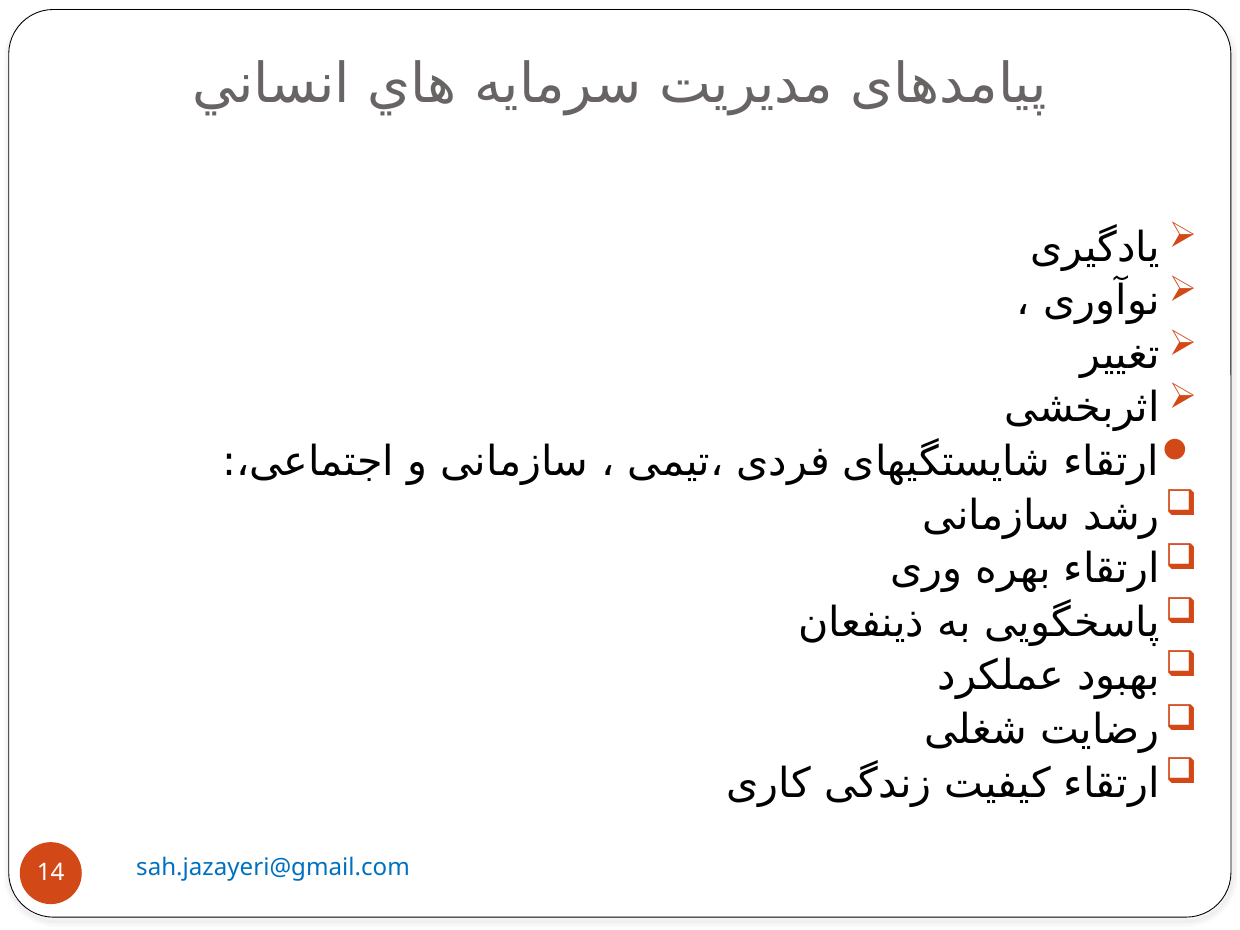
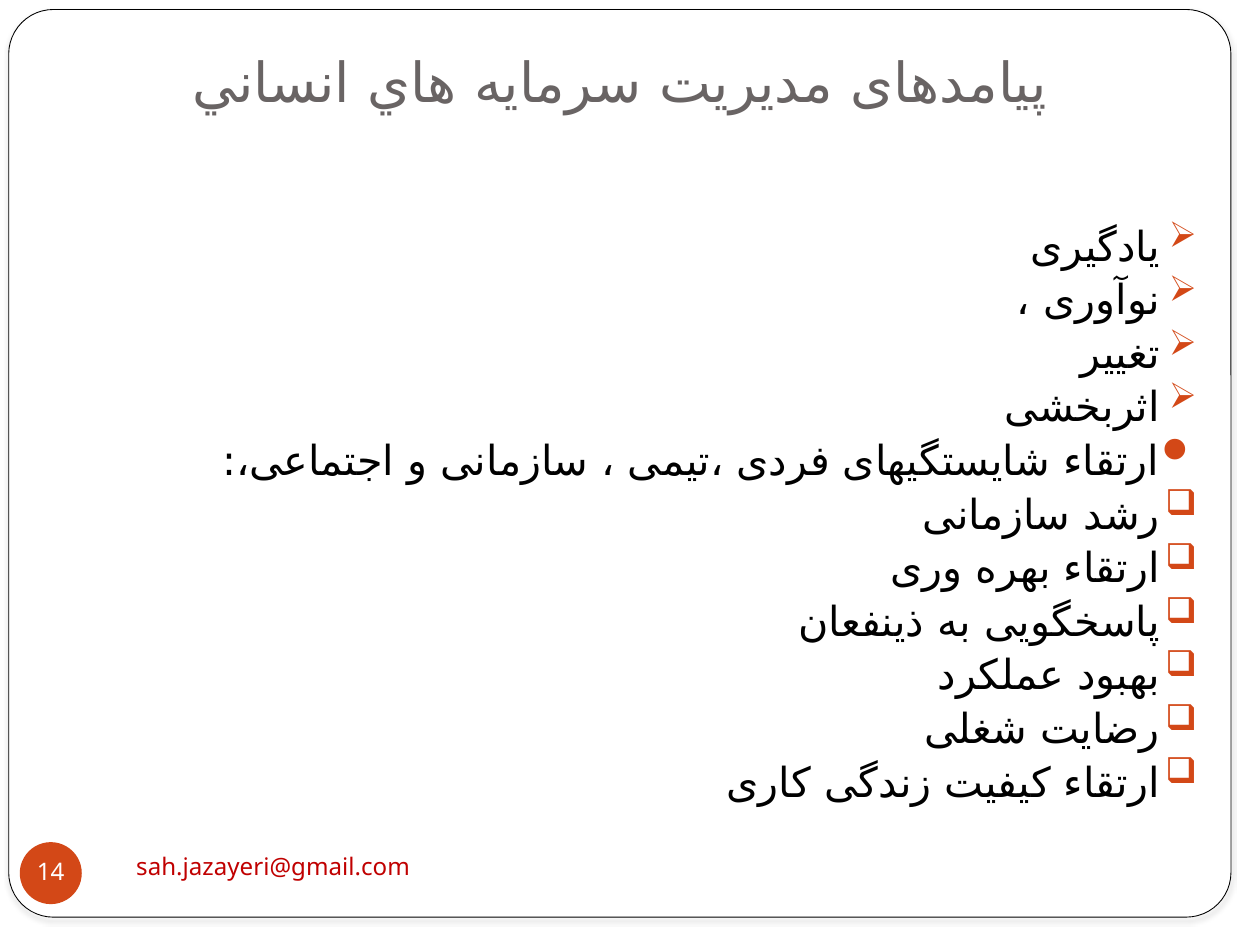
sah.jazayeri@gmail.com colour: blue -> red (273, 868)
